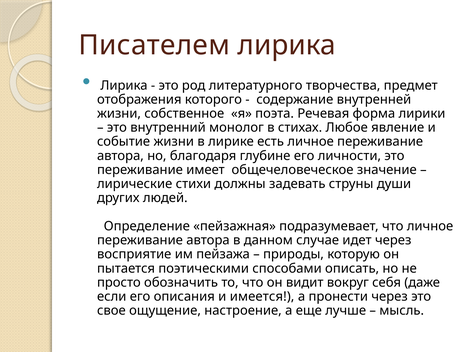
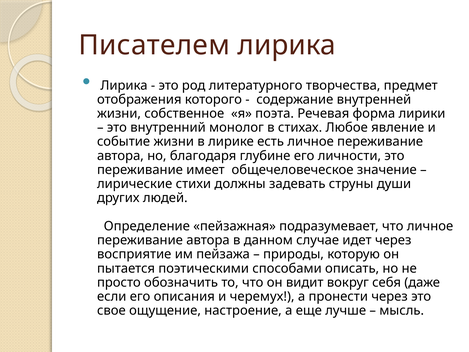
имеется: имеется -> черемух (262, 296)
